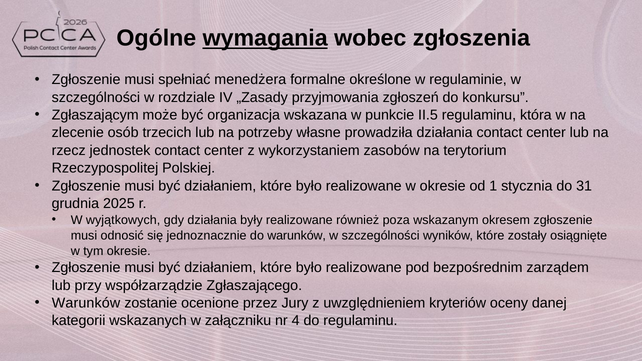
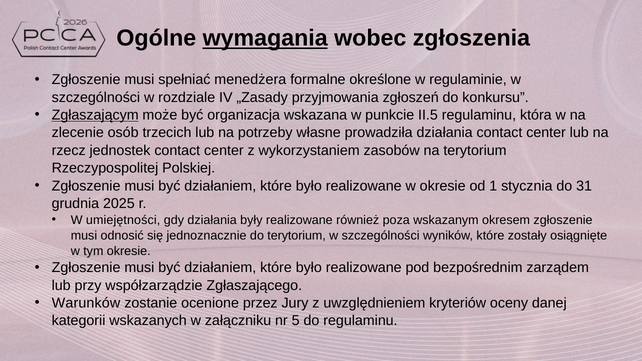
Zgłaszającym underline: none -> present (95, 115)
wyjątkowych: wyjątkowych -> umiejętności (123, 220)
do warunków: warunków -> terytorium (297, 236)
4: 4 -> 5 (296, 321)
